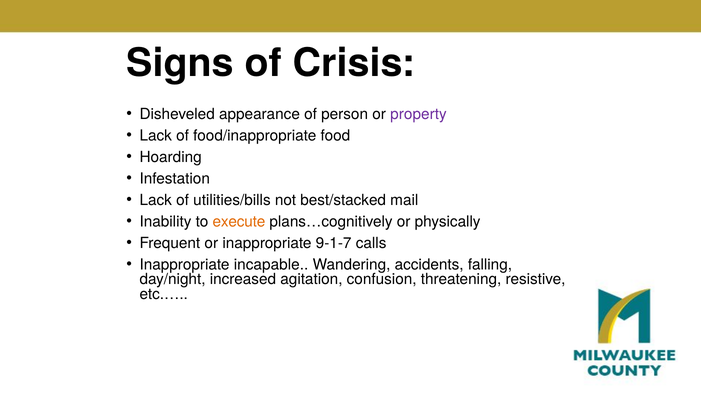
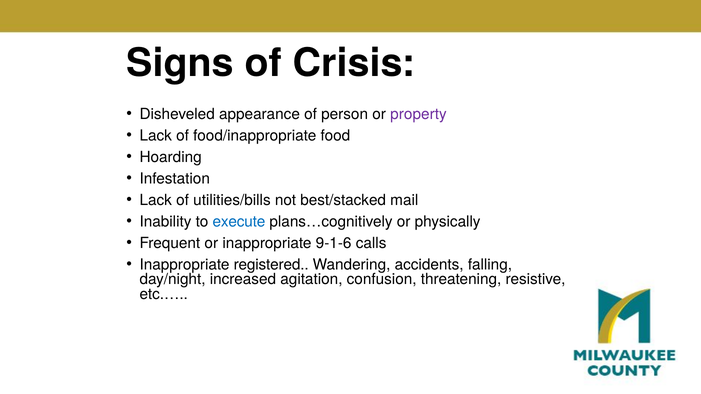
execute colour: orange -> blue (239, 222)
9-1-7: 9-1-7 -> 9-1-6 (334, 243)
incapable: incapable -> registered (271, 265)
